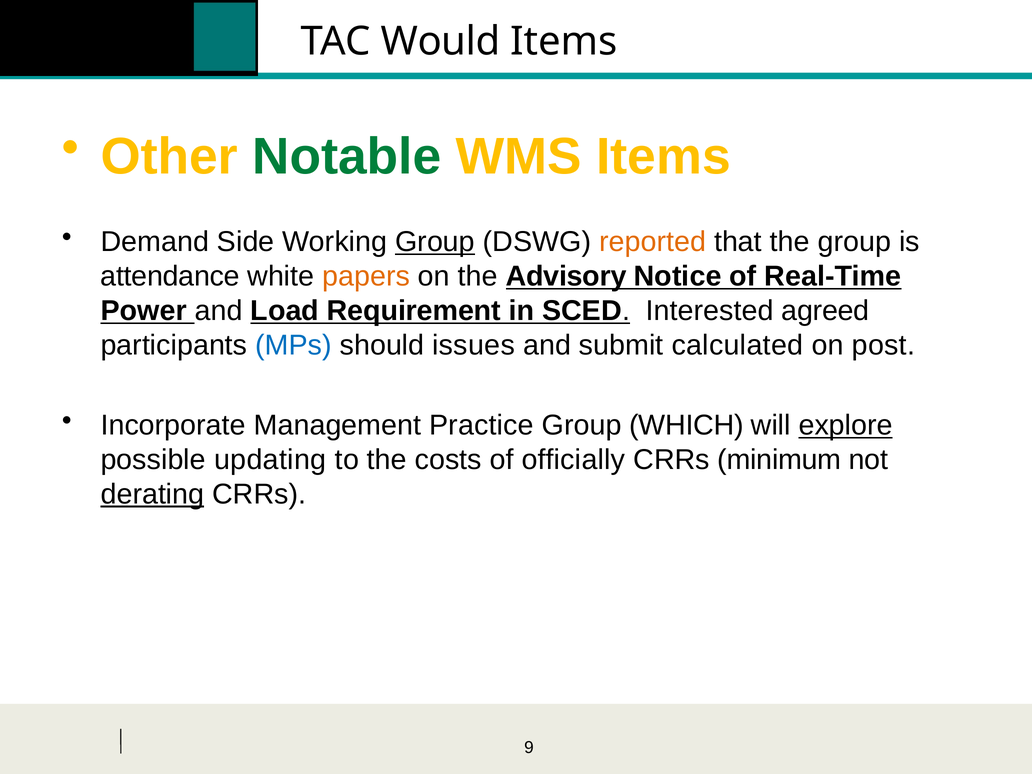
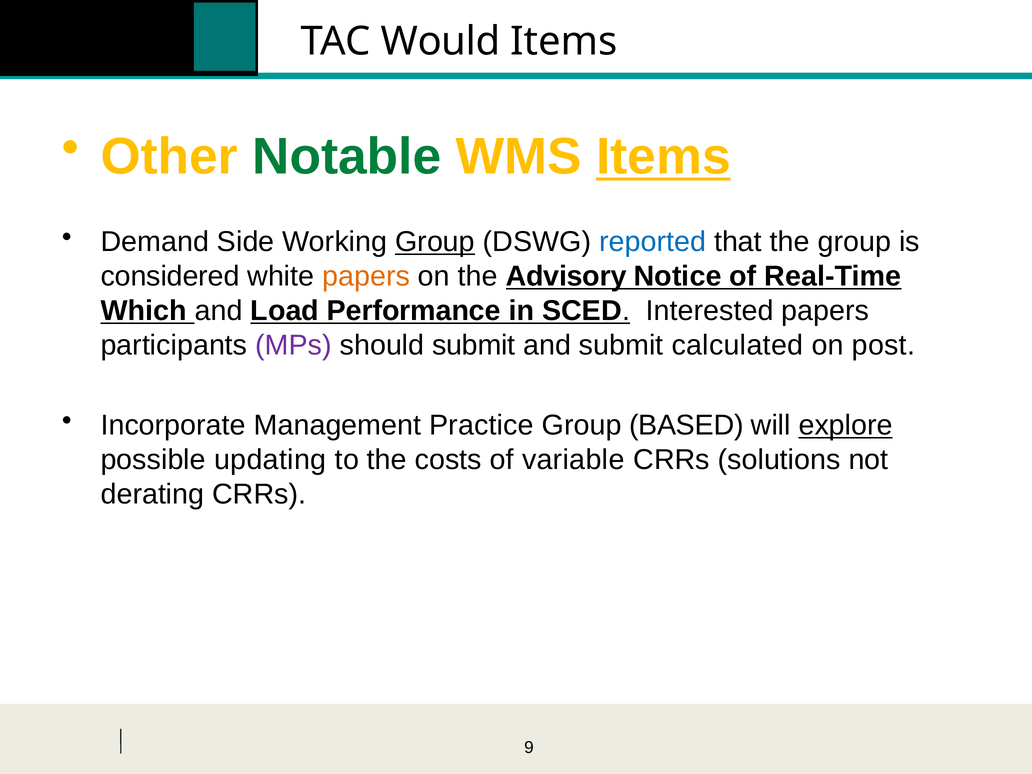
Items underline: none -> present (663, 157)
reported colour: orange -> blue (653, 242)
attendance: attendance -> considered (170, 276)
Power: Power -> Which (144, 311)
Requirement: Requirement -> Performance (414, 311)
Interested agreed: agreed -> papers (825, 311)
MPs colour: blue -> purple (294, 345)
should issues: issues -> submit (474, 345)
WHICH: WHICH -> BASED (686, 425)
officially: officially -> variable (573, 460)
minimum: minimum -> solutions (779, 460)
derating underline: present -> none (152, 494)
